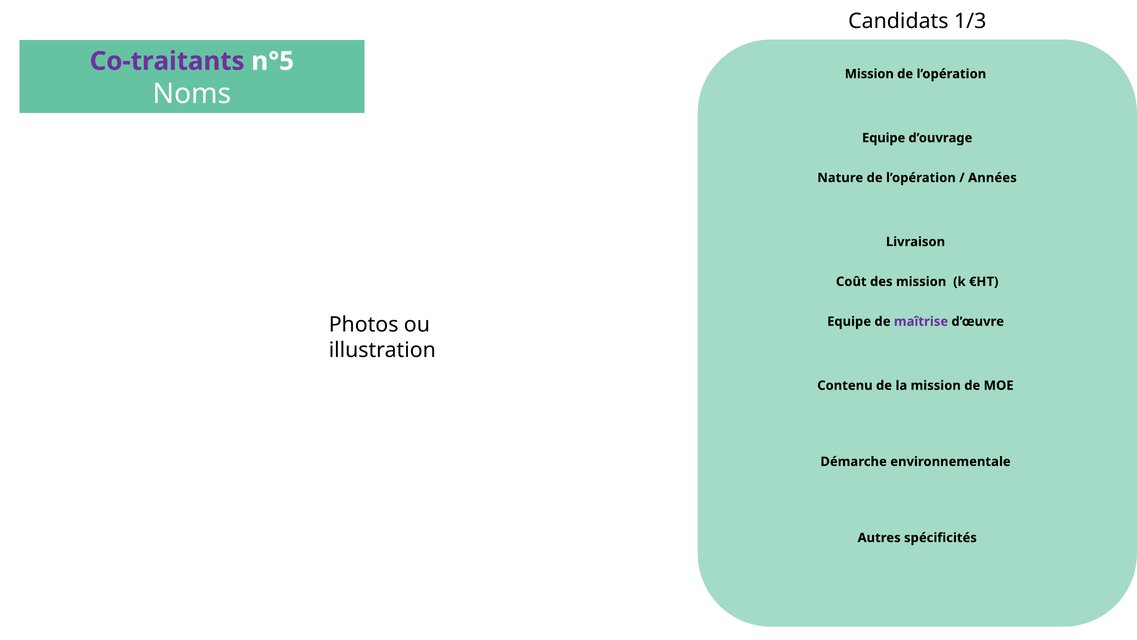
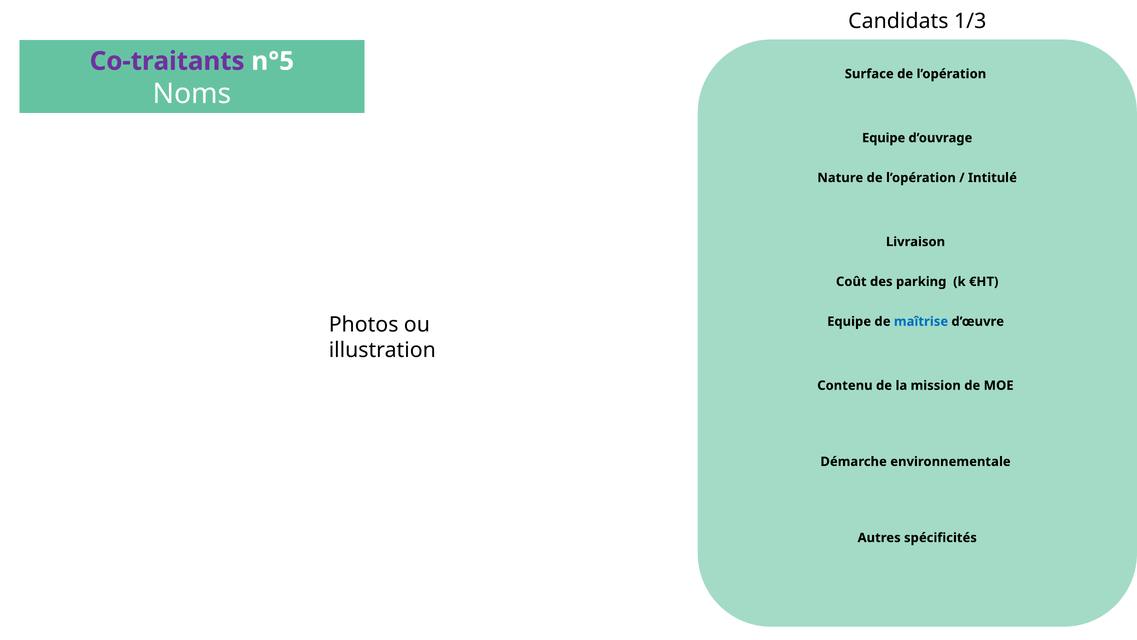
Mission: Mission -> Surface (869, 74)
Années: Années -> Intitulé (992, 178)
des mission: mission -> parking (921, 281)
maîtrise colour: purple -> blue (921, 321)
